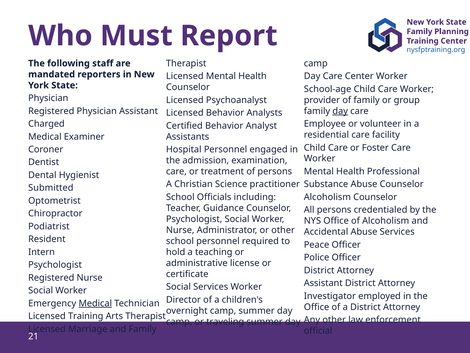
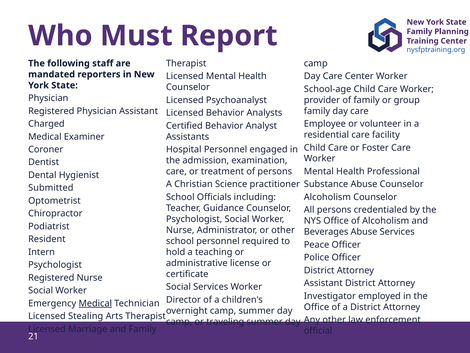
day underline: present -> none (340, 111)
Accidental: Accidental -> Beverages (326, 232)
Licensed Training: Training -> Stealing (86, 316)
